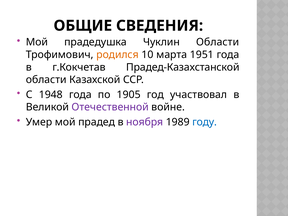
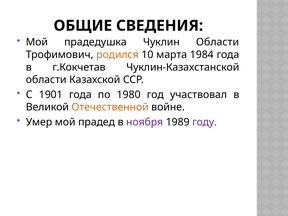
1951: 1951 -> 1984 (202, 55)
Прадед-Казахстанской: Прадед-Казахстанской -> Чуклин-Казахстанской (183, 67)
1948: 1948 -> 1901 (51, 95)
1905: 1905 -> 1980 (129, 95)
Отечественной colour: purple -> orange (110, 107)
году colour: blue -> purple (205, 122)
